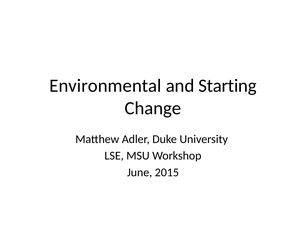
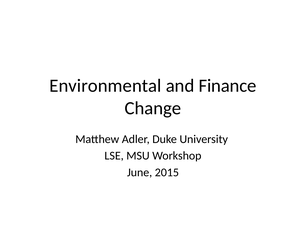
Starting: Starting -> Finance (227, 86)
